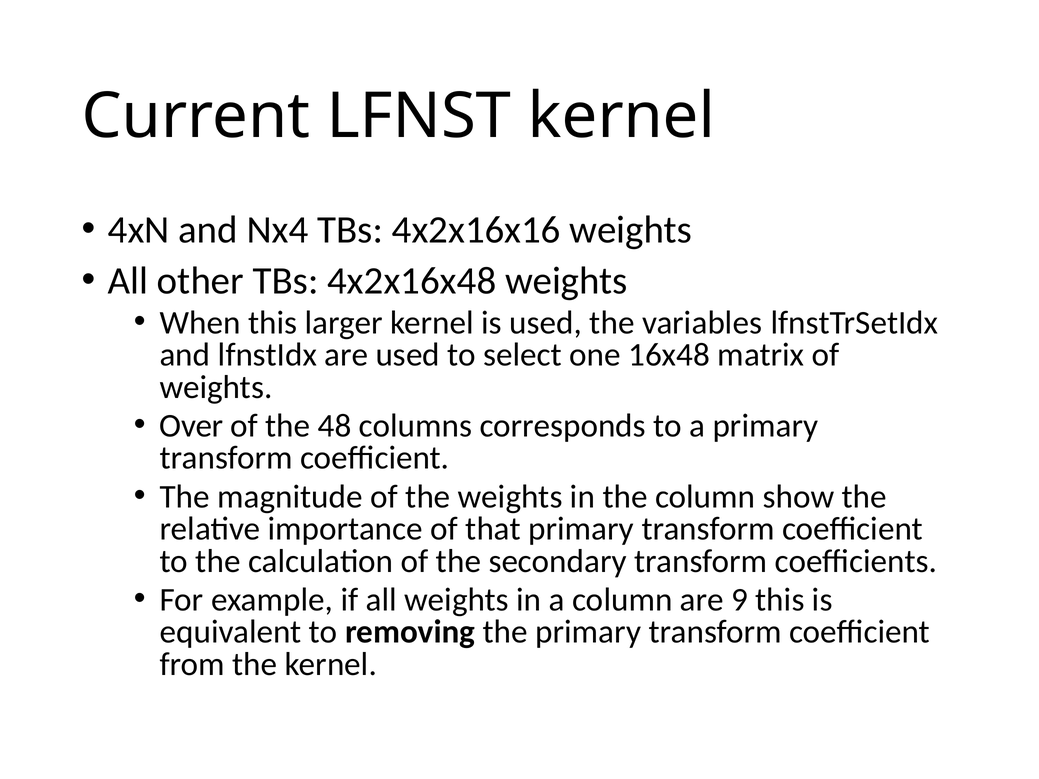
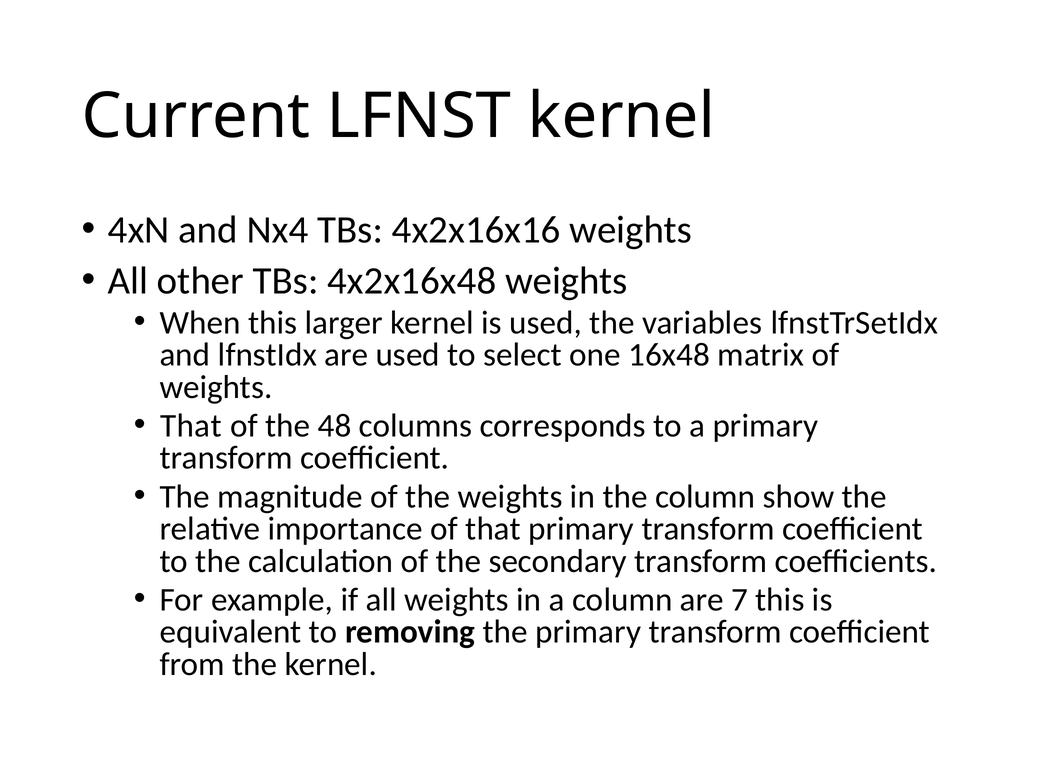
Over: Over -> That (191, 426)
9: 9 -> 7 (739, 600)
